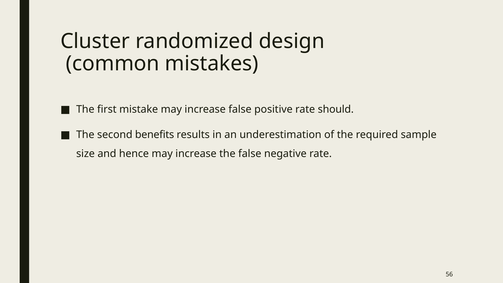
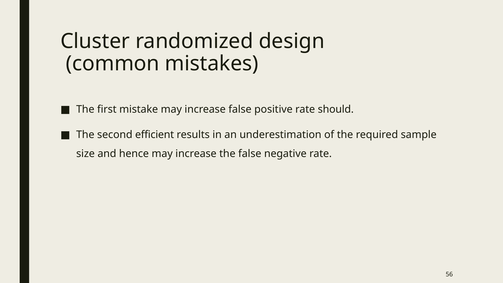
benefits: benefits -> efficient (155, 135)
